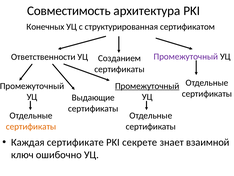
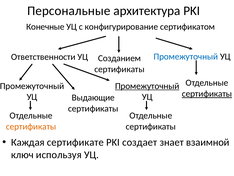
Совместимость: Совместимость -> Персональные (69, 11)
Конечных: Конечных -> Конечные (45, 27)
структурированная: структурированная -> конфигурирование (121, 27)
Промежуточный colour: purple -> blue (186, 56)
сертификаты underline: none -> present (207, 93)
секрете: секрете -> создает (140, 142)
ошибочно: ошибочно -> используя (59, 154)
